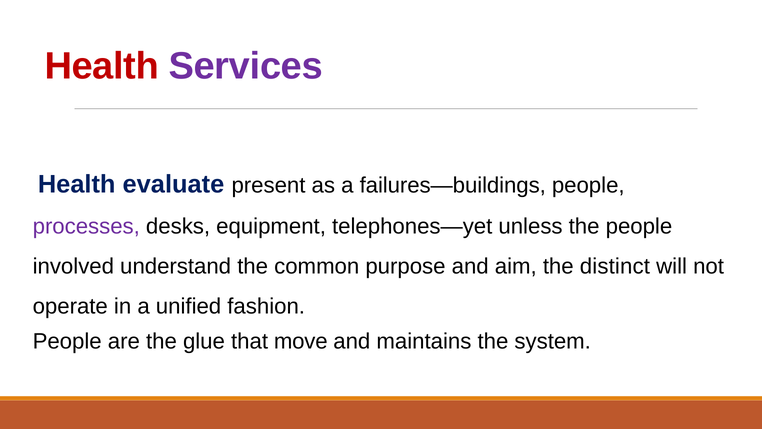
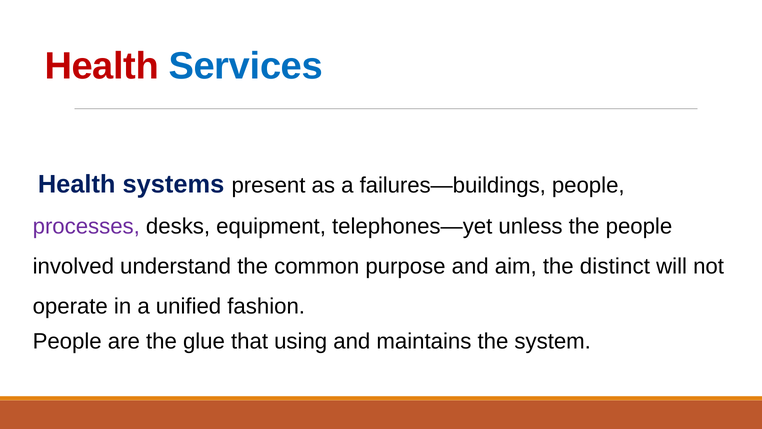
Services colour: purple -> blue (246, 66)
evaluate: evaluate -> systems (173, 184)
move: move -> using (301, 341)
